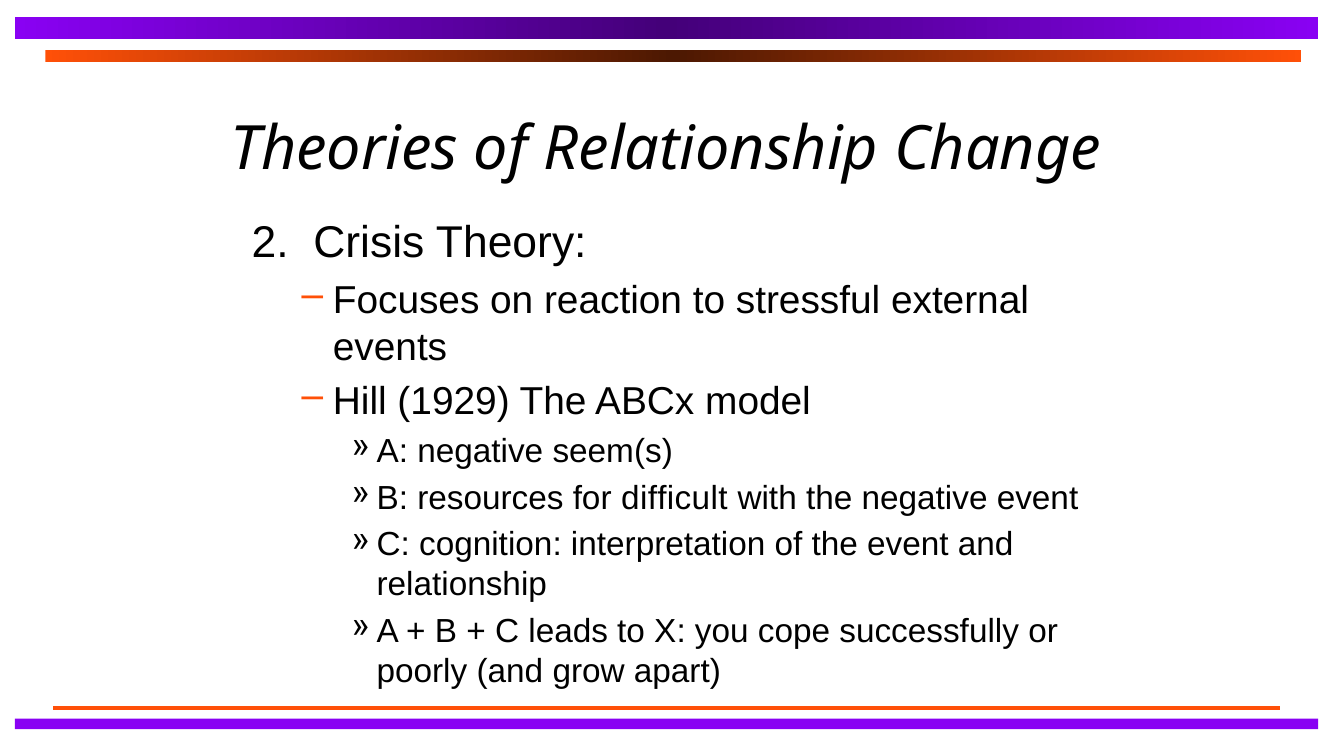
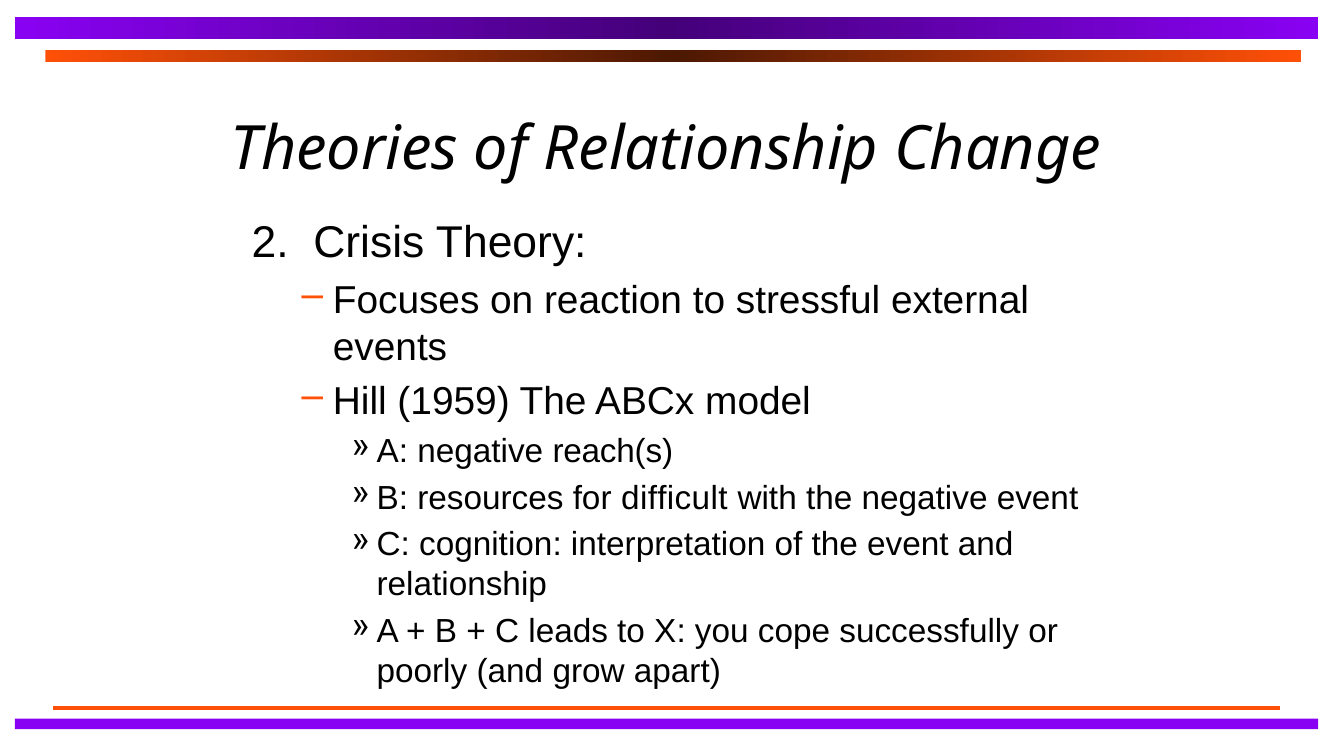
1929: 1929 -> 1959 (454, 402)
seem(s: seem(s -> reach(s (613, 451)
